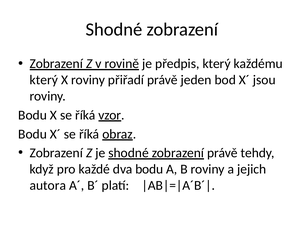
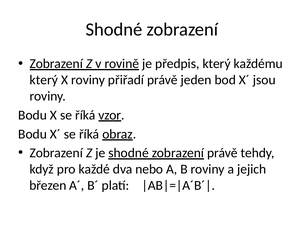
dva bodu: bodu -> nebo (149, 169)
autora: autora -> březen (48, 185)
